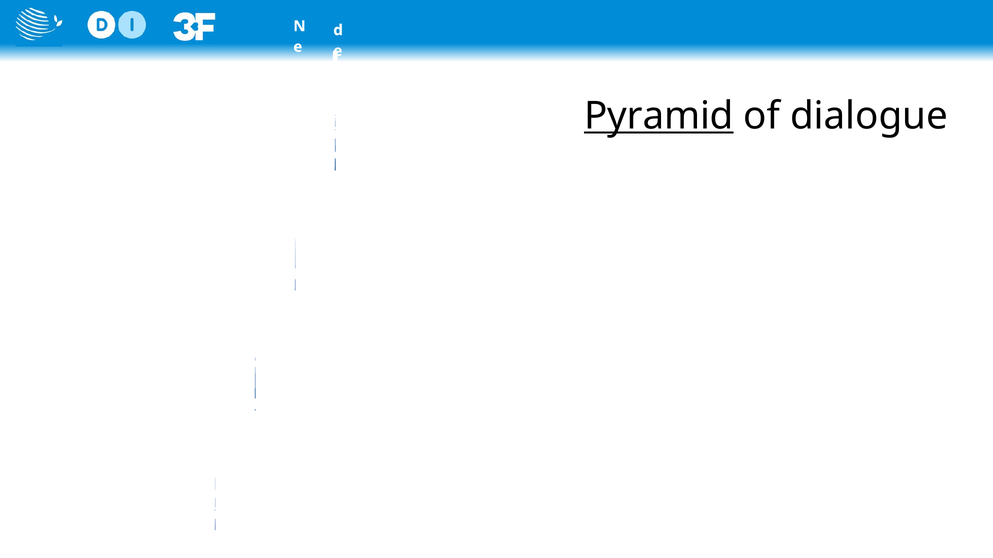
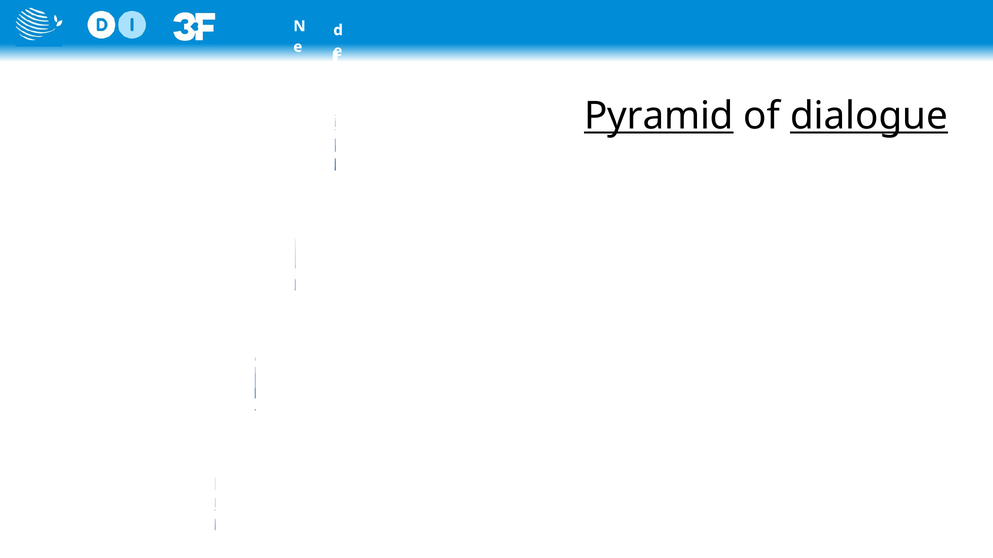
dialogue underline: none -> present (869, 116)
